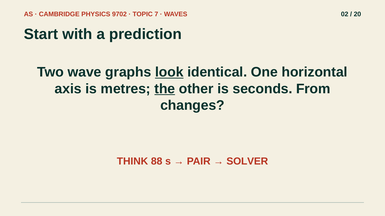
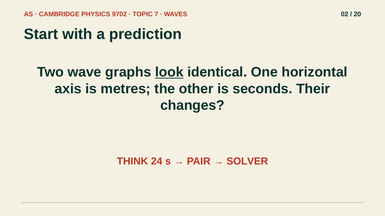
the underline: present -> none (165, 89)
From: From -> Their (313, 89)
88: 88 -> 24 (157, 162)
